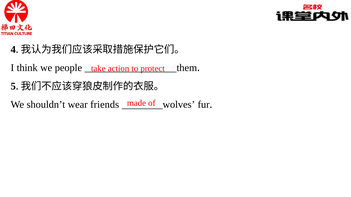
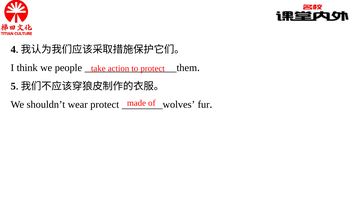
wear friends: friends -> protect (105, 105)
